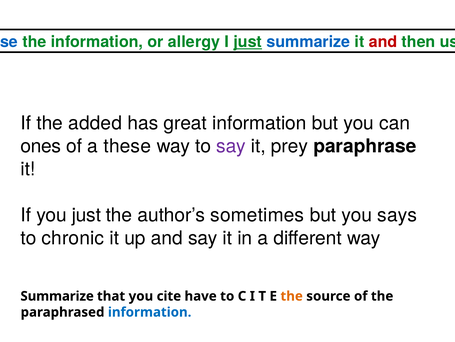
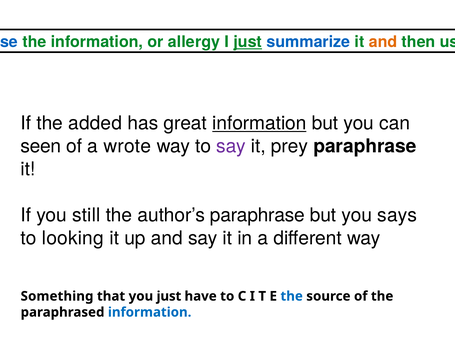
and colour: red -> orange (383, 42)
information underline: none -> present (259, 123)
ones: ones -> seen (41, 146)
these: these -> wrote (127, 146)
you just: just -> still (86, 215)
author’s sometimes: sometimes -> paraphrase (257, 215)
chronic: chronic -> looking (73, 238)
Summarize: Summarize -> Something (57, 296)
you cite: cite -> just (169, 296)
the colour: orange -> blue (292, 296)
